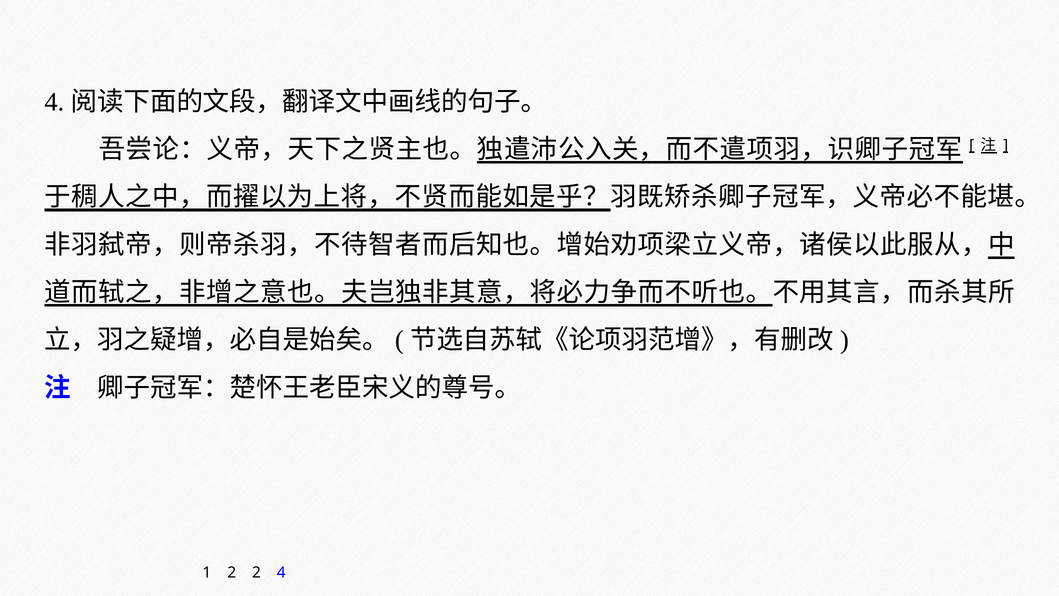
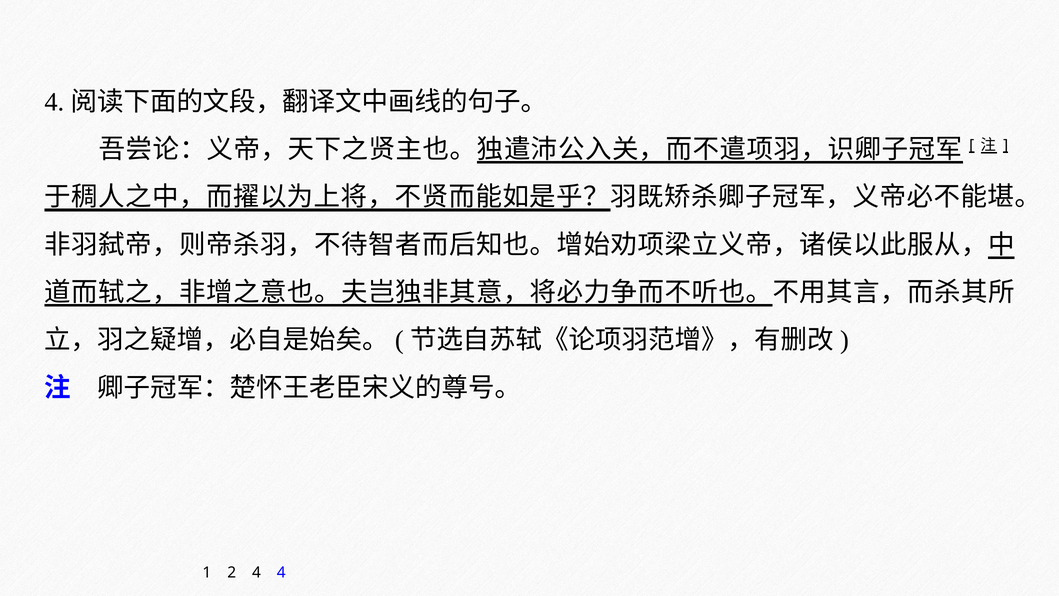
2 2: 2 -> 4 (256, 573)
